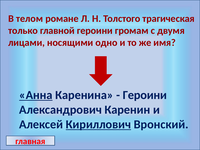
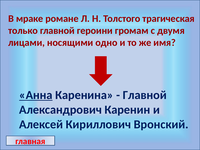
телом: телом -> мраке (30, 19)
Героини: Героини -> Главной (145, 95)
Кириллович underline: present -> none (98, 124)
